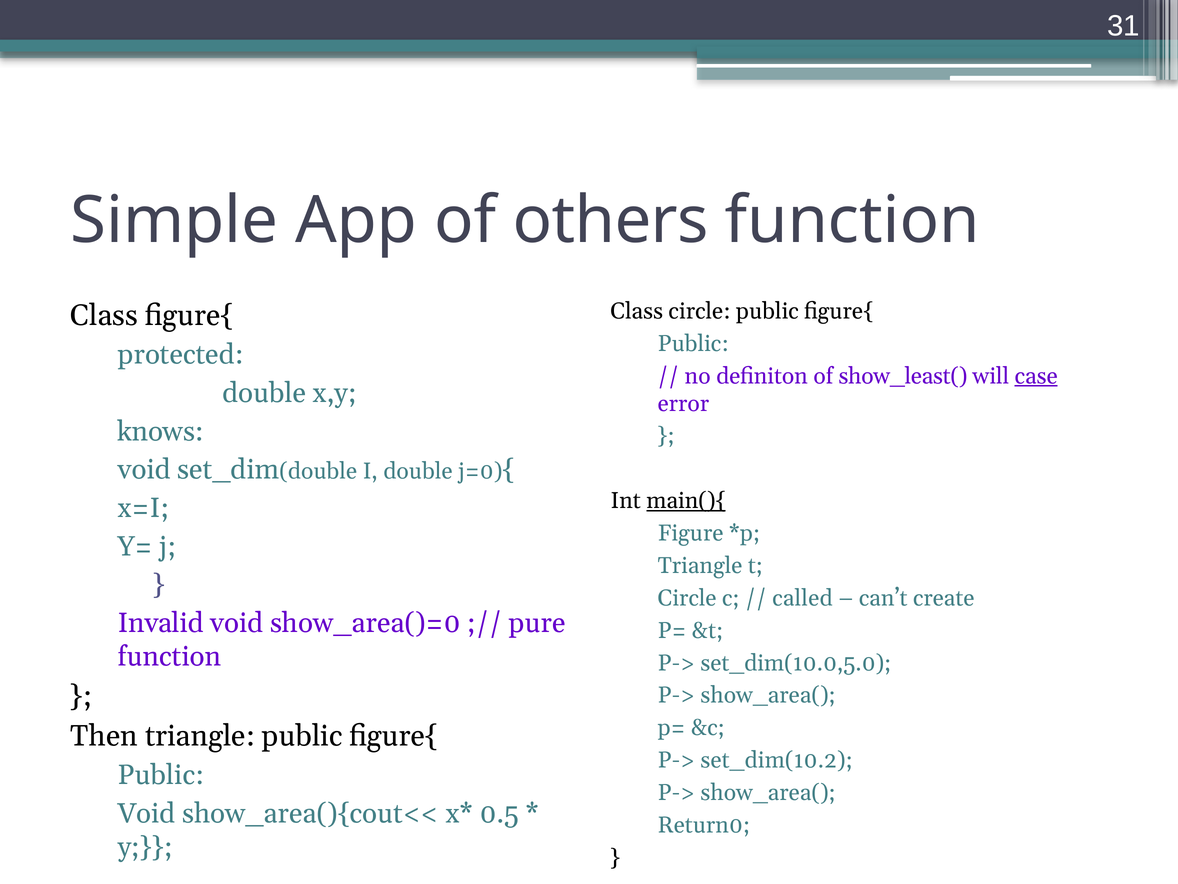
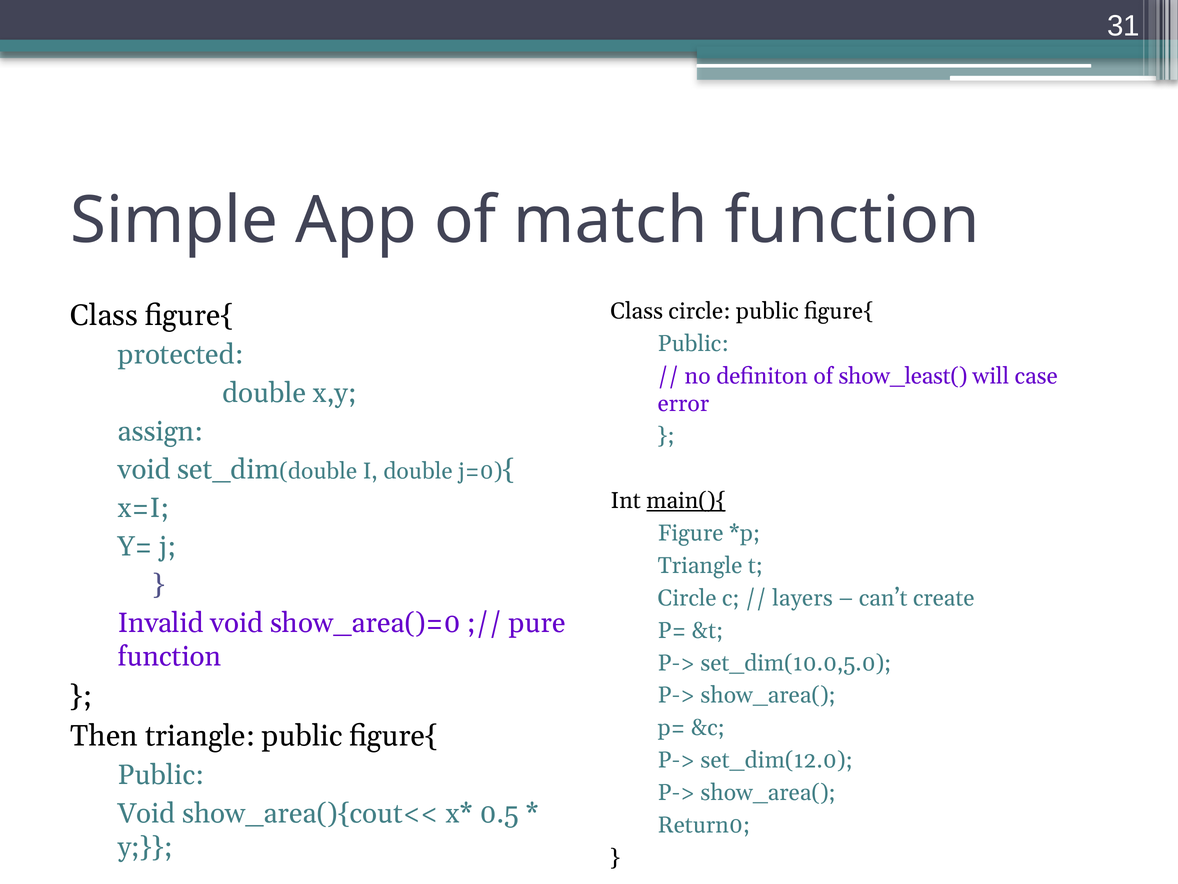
others: others -> match (610, 220)
case underline: present -> none (1036, 376)
knows: knows -> assign (160, 431)
called: called -> layers (803, 598)
set_dim(10.2: set_dim(10.2 -> set_dim(12.0 (777, 760)
